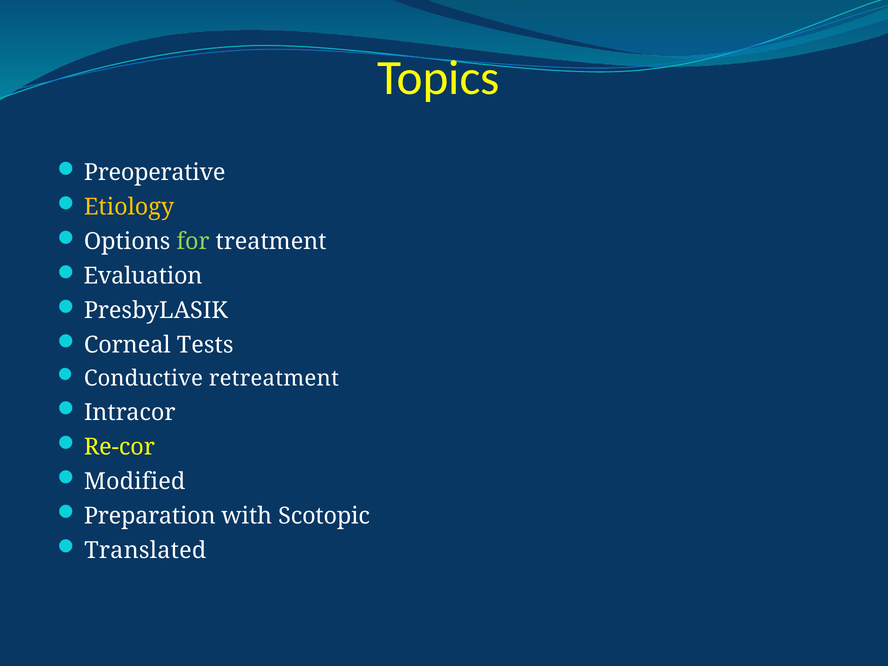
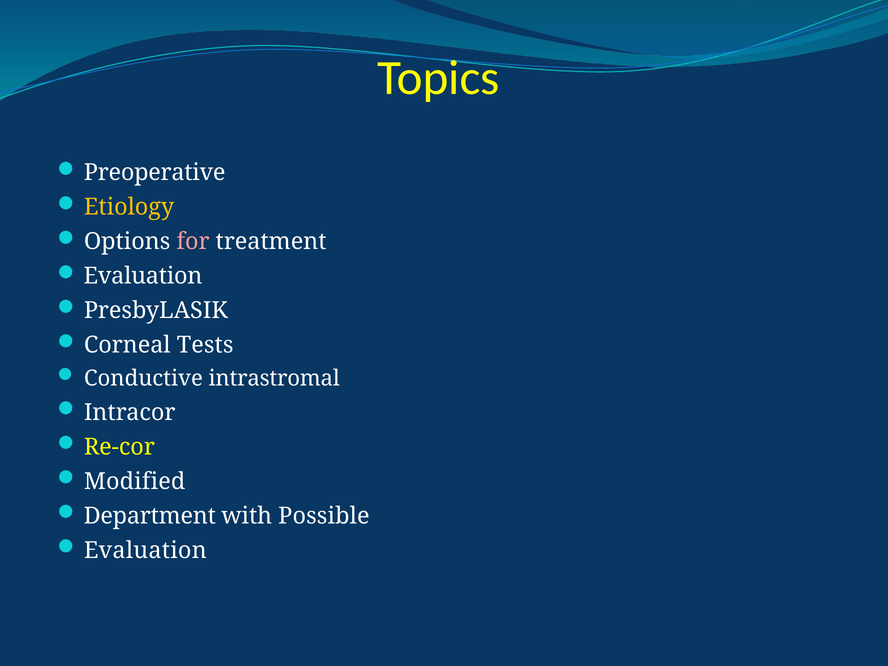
for colour: light green -> pink (193, 242)
retreatment: retreatment -> intrastromal (274, 378)
Preparation: Preparation -> Department (150, 516)
Scotopic: Scotopic -> Possible (324, 516)
Translated: Translated -> Evaluation (145, 550)
